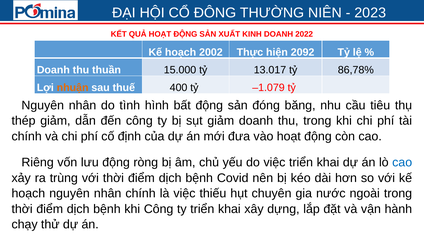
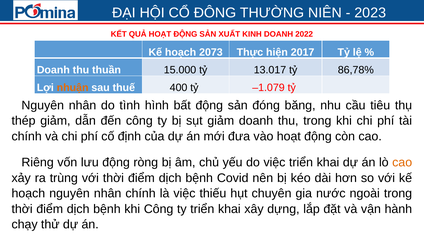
2002: 2002 -> 2073 (211, 52)
2092: 2092 -> 2017 (303, 52)
cao colour: blue -> orange (402, 162)
